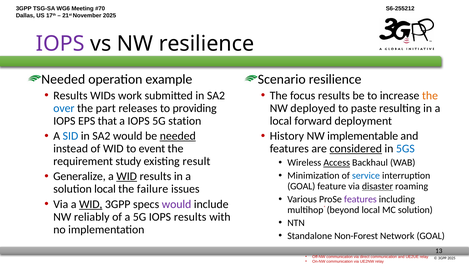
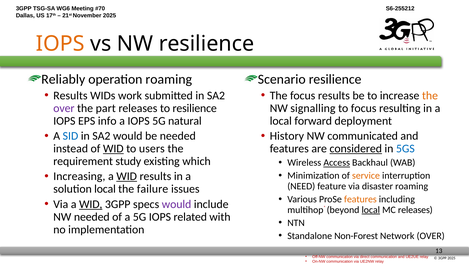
IOPS colour: purple -> orange (60, 44)
Needed: Needed -> Reliably (63, 79)
operation example: example -> roaming (169, 79)
over colour: blue -> purple (64, 108)
to providing: providing -> resilience (195, 108)
deployed: deployed -> signalling (313, 108)
to paste: paste -> focus (364, 108)
that: that -> info (107, 121)
station: station -> natural (185, 121)
needed underline: present -> none (178, 136)
implementable: implementable -> communicated (363, 136)
WID underline: none -> present (113, 149)
event: event -> users (152, 149)
result: result -> which (197, 161)
Generalize: Generalize -> Increasing (79, 176)
service colour: blue -> orange (366, 176)
GOAL: GOAL -> NEED (301, 186)
disaster underline: present -> none (377, 186)
features colour: purple -> orange (360, 199)
local underline: none -> present (371, 210)
MC solution: solution -> releases (415, 210)
NW reliably: reliably -> needed (92, 217)
IOPS results: results -> related (190, 217)
Network GOAL: GOAL -> OVER (431, 236)
